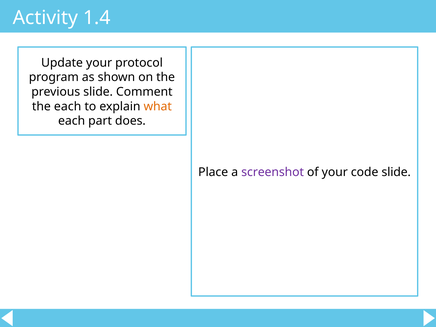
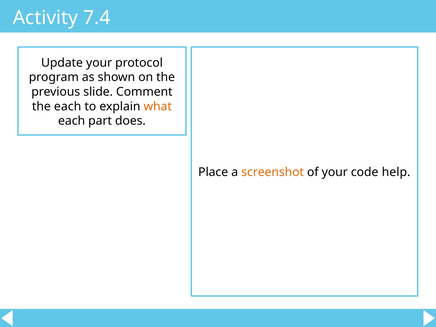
1.4: 1.4 -> 7.4 (97, 18)
screenshot colour: purple -> orange (273, 172)
code slide: slide -> help (396, 172)
